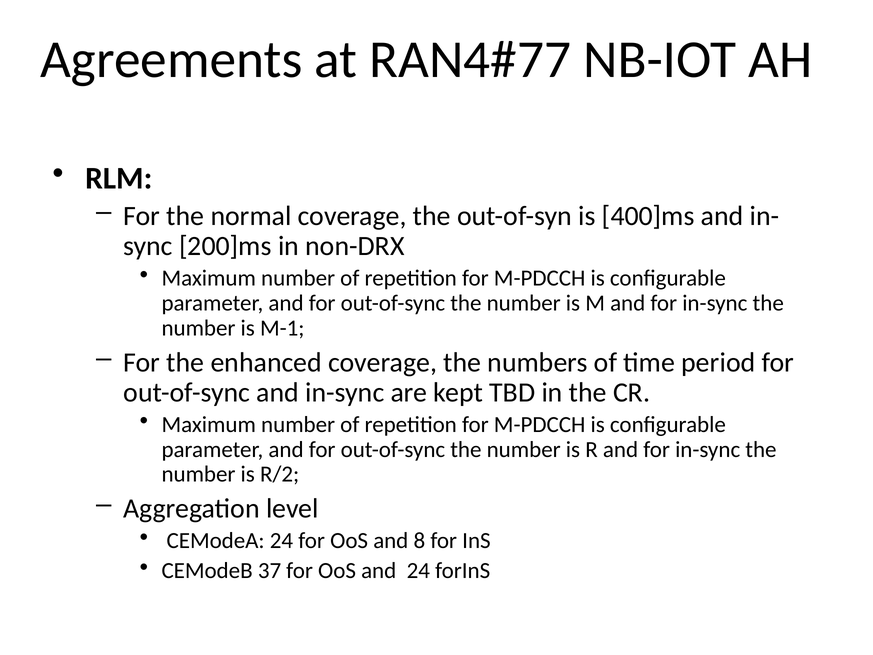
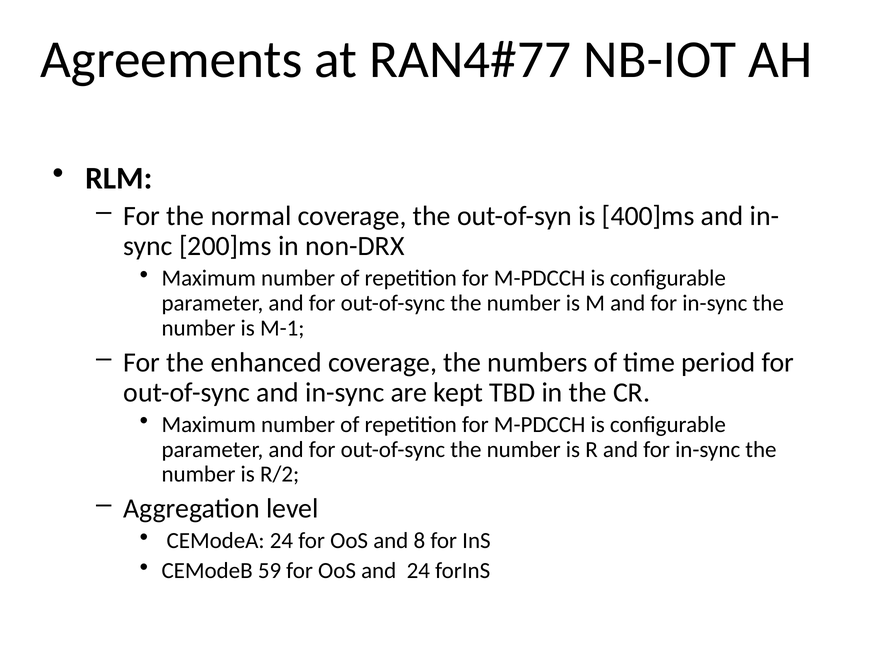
37: 37 -> 59 (270, 571)
